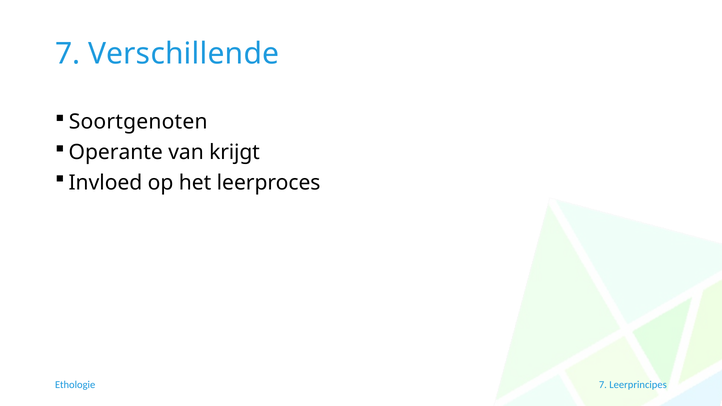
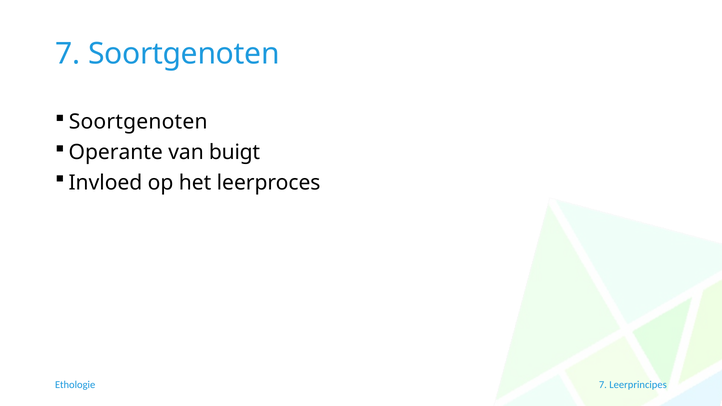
7 Verschillende: Verschillende -> Soortgenoten (184, 54)
krijgt: krijgt -> buigt (235, 152)
